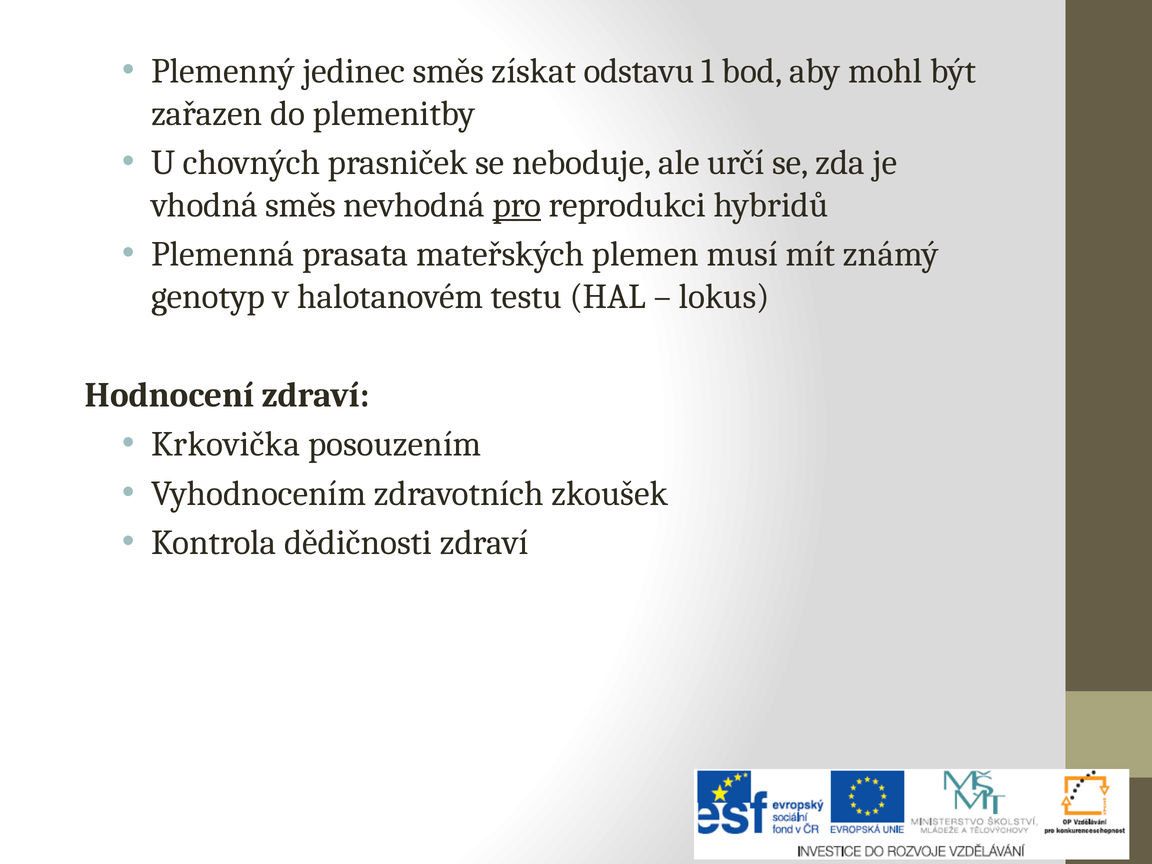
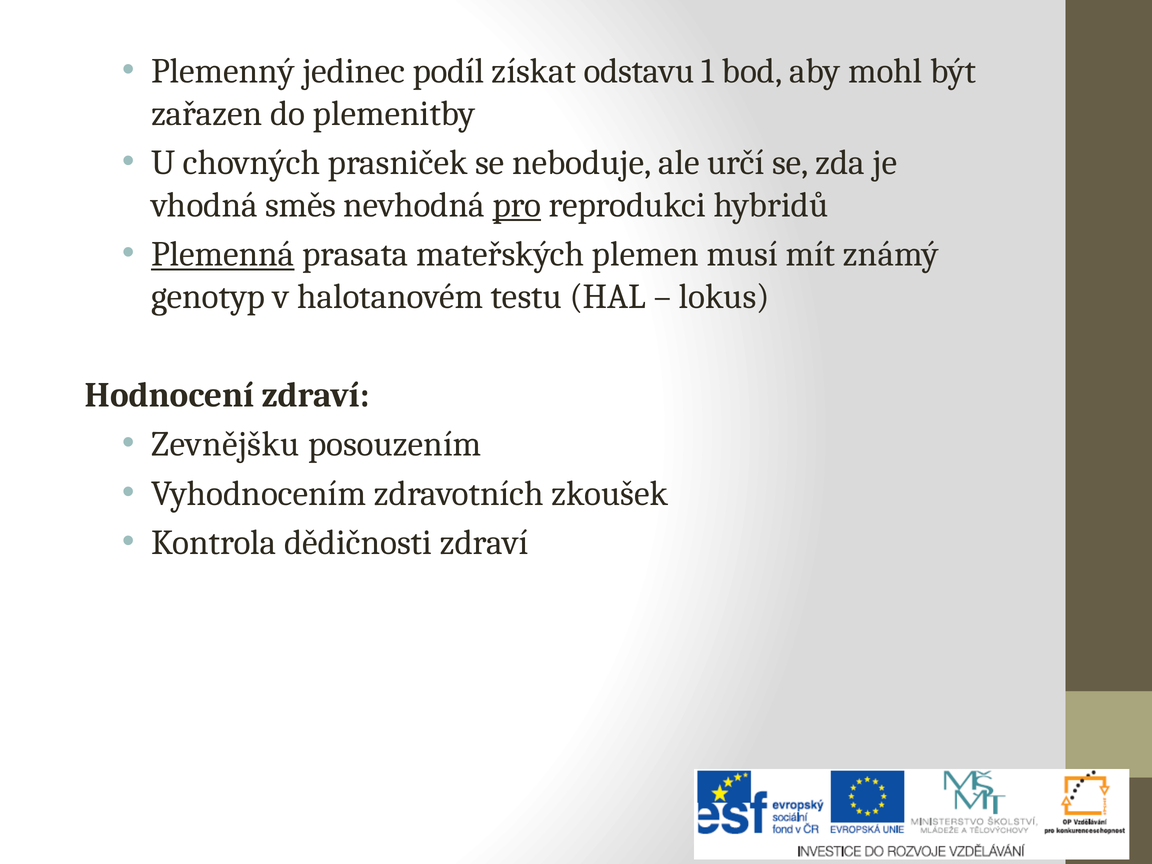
jedinec směs: směs -> podíl (448, 71)
Plemenná underline: none -> present (223, 254)
Krkovička: Krkovička -> Zevnějšku (226, 444)
